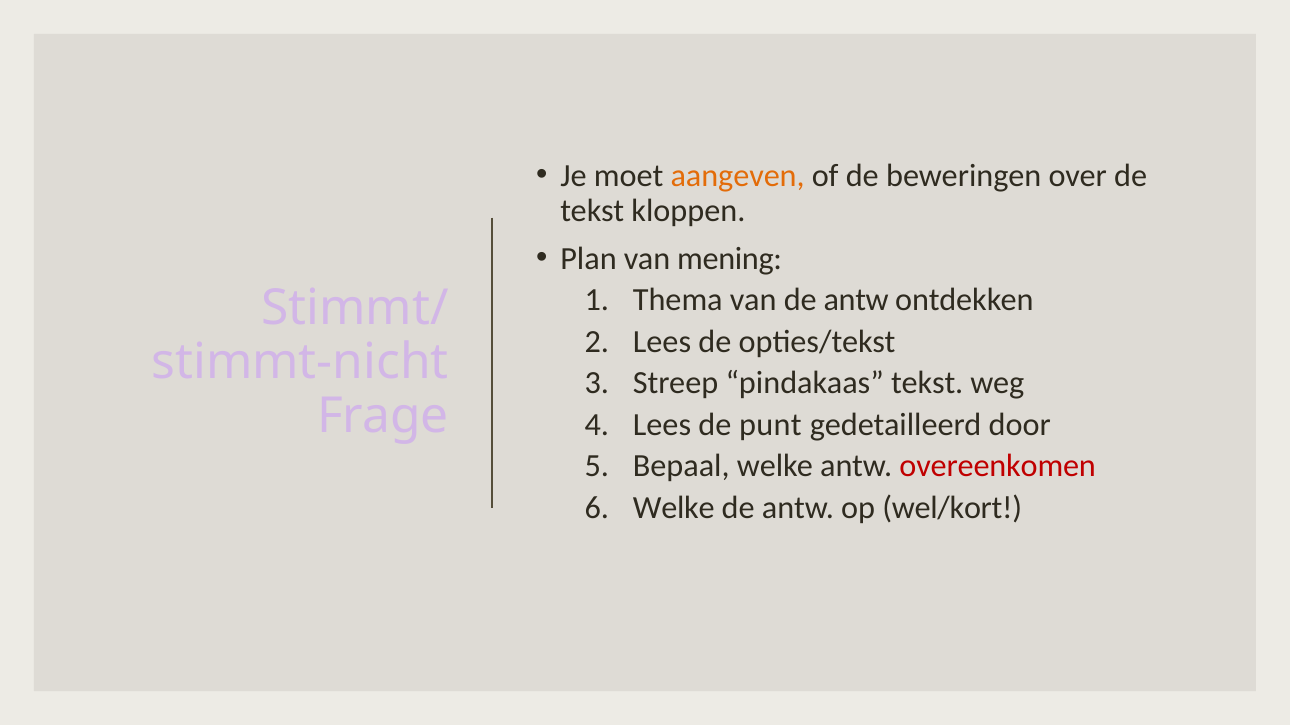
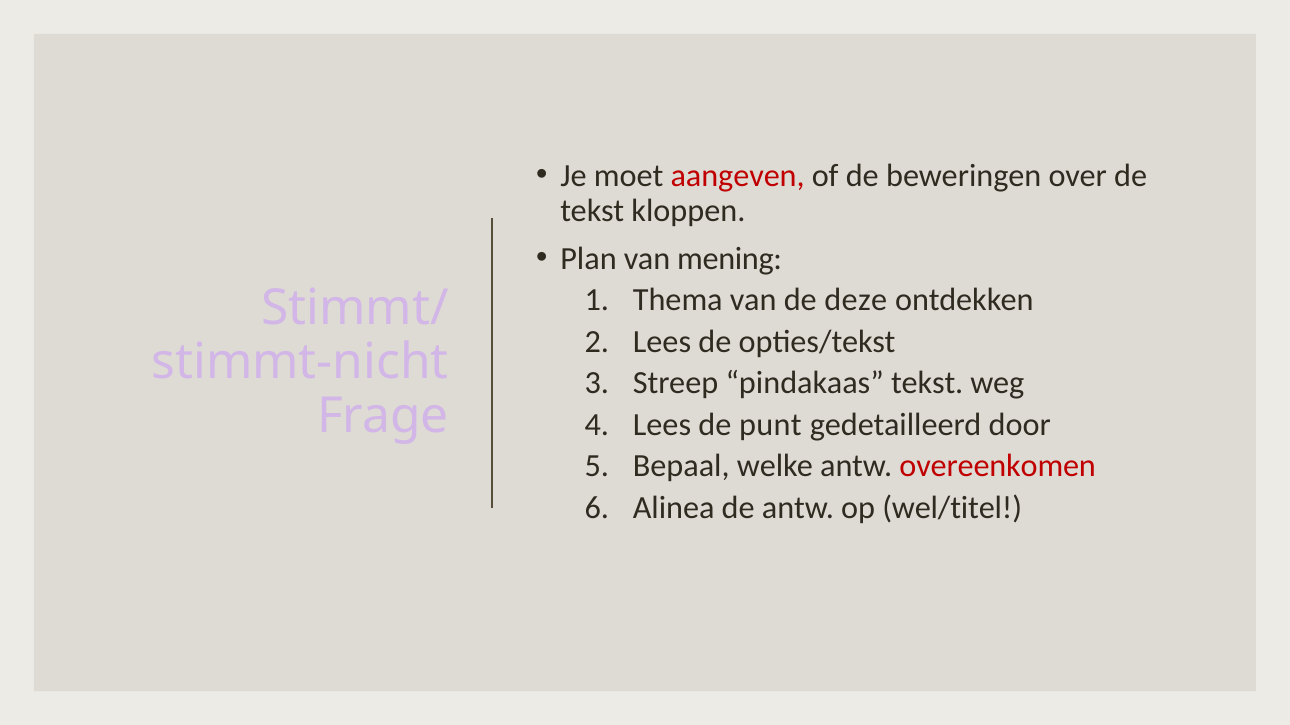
aangeven colour: orange -> red (738, 176)
van de antw: antw -> deze (856, 300)
Welke: Welke -> Alinea (674, 508)
wel/kort: wel/kort -> wel/titel (952, 508)
